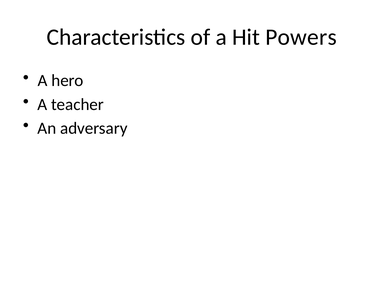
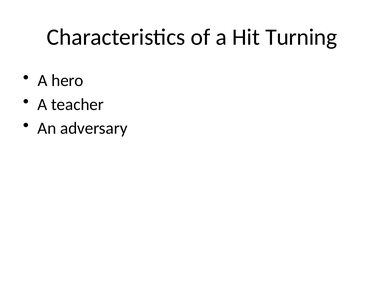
Powers: Powers -> Turning (301, 37)
